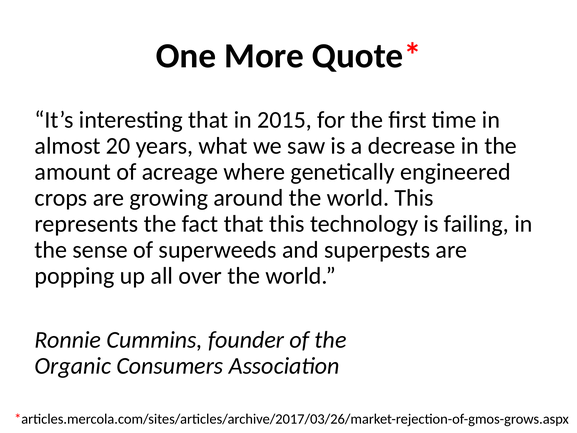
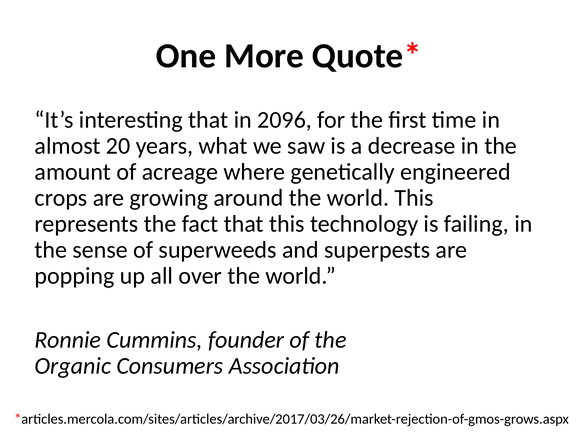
2015: 2015 -> 2096 (285, 120)
